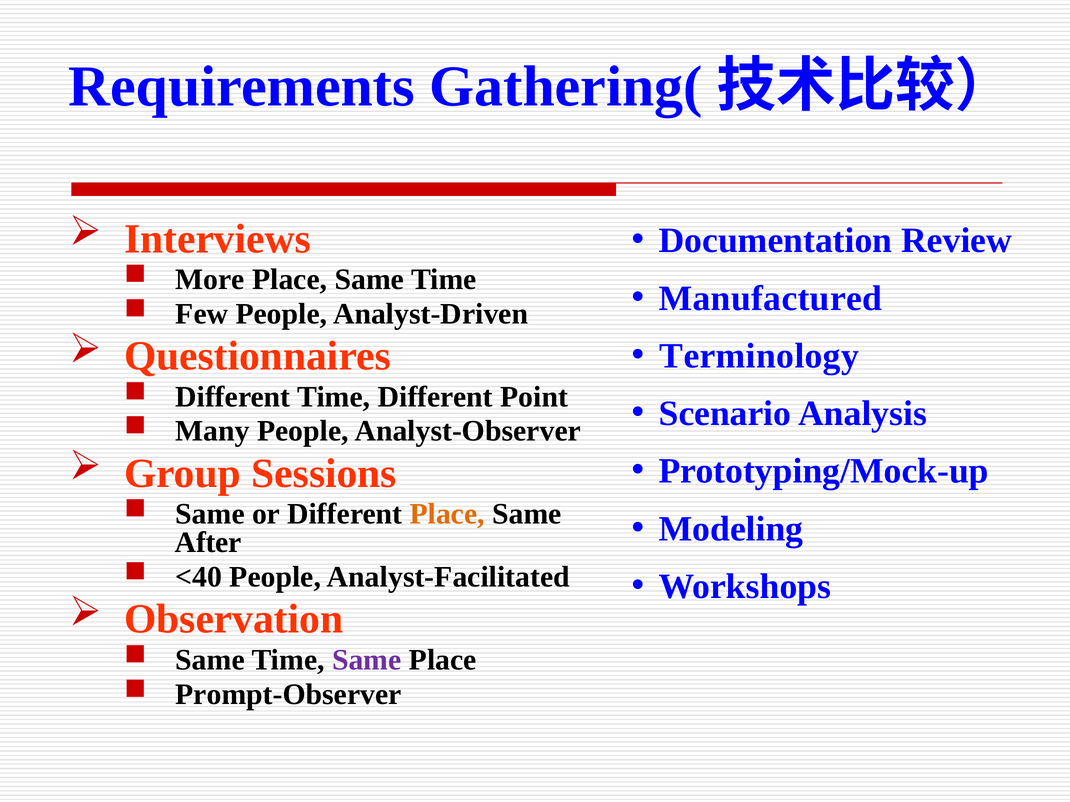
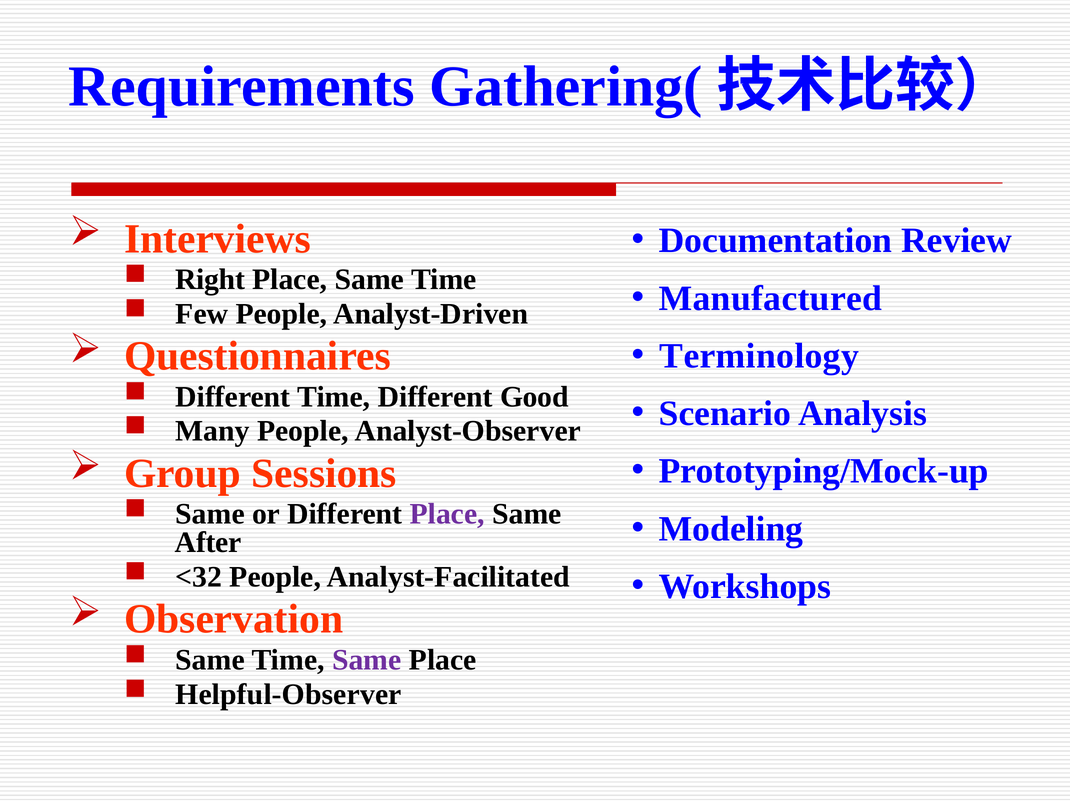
More: More -> Right (210, 280)
Point: Point -> Good (534, 397)
Place colour: orange -> purple (447, 514)
<40: <40 -> <32 (199, 577)
Prompt-Observer: Prompt-Observer -> Helpful-Observer (288, 695)
